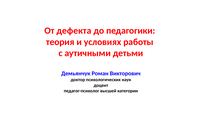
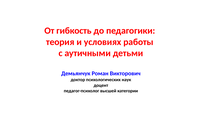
дефекта: дефекта -> гибкость (74, 31)
